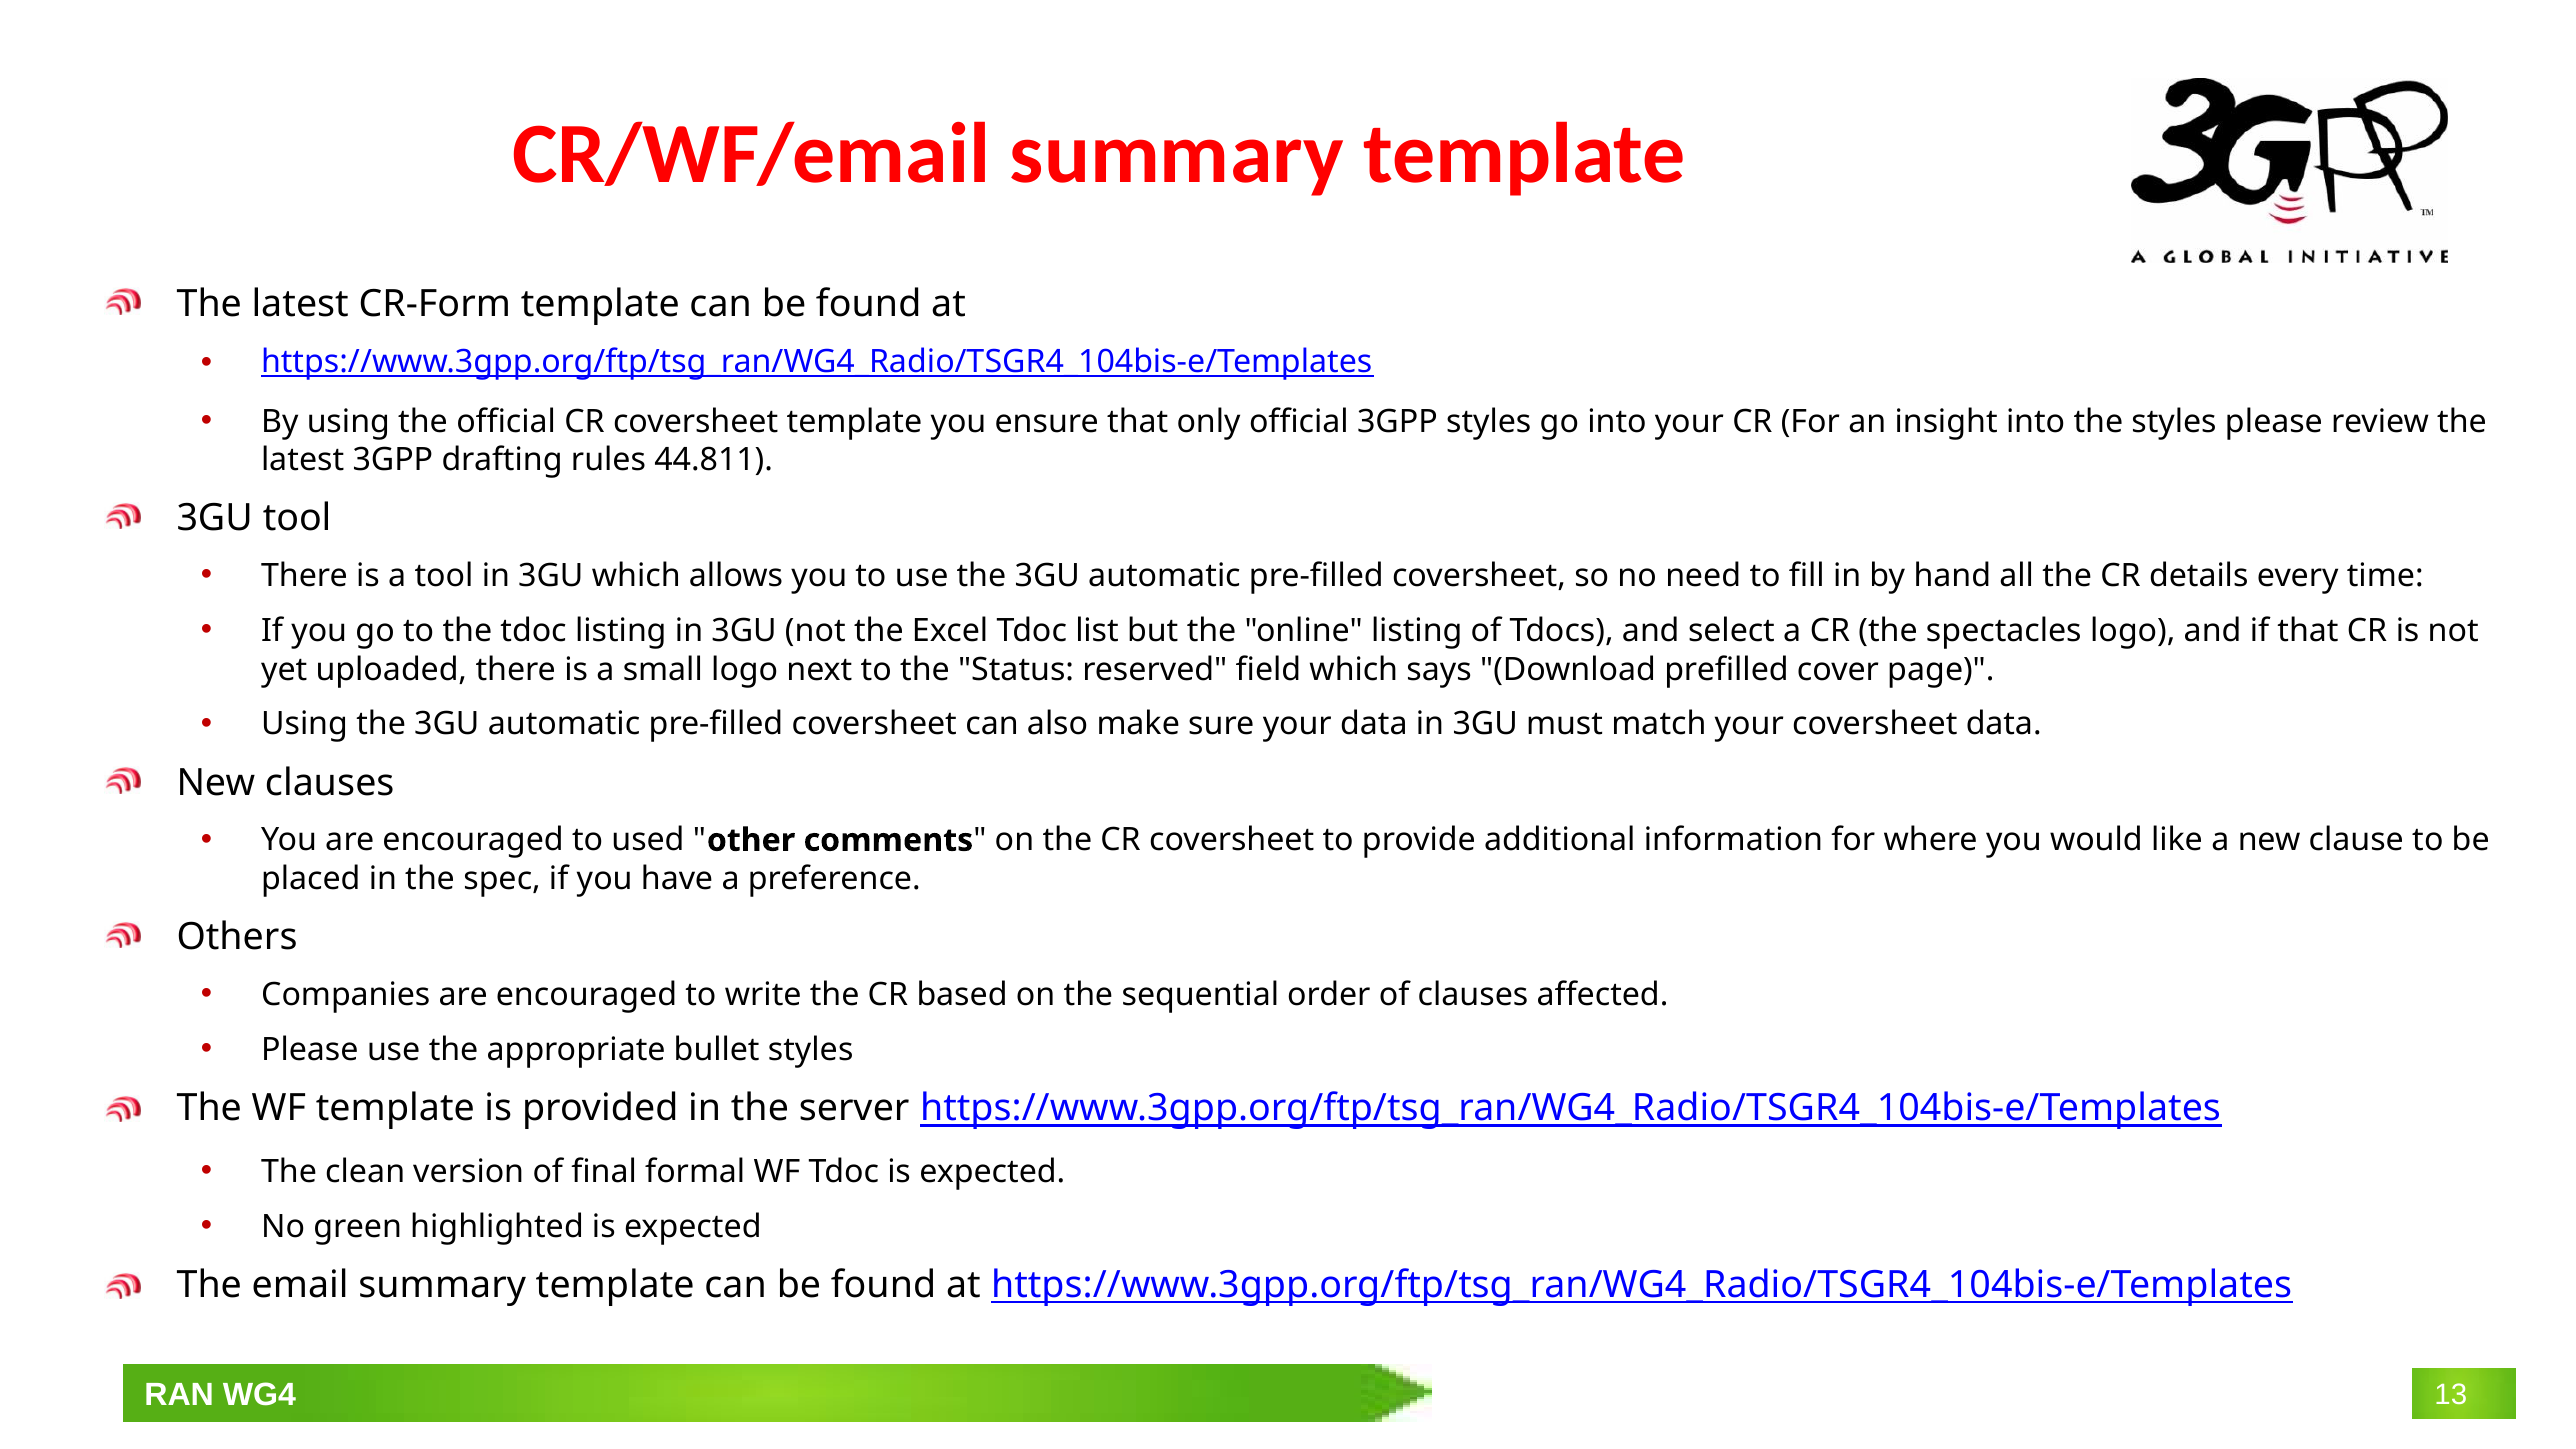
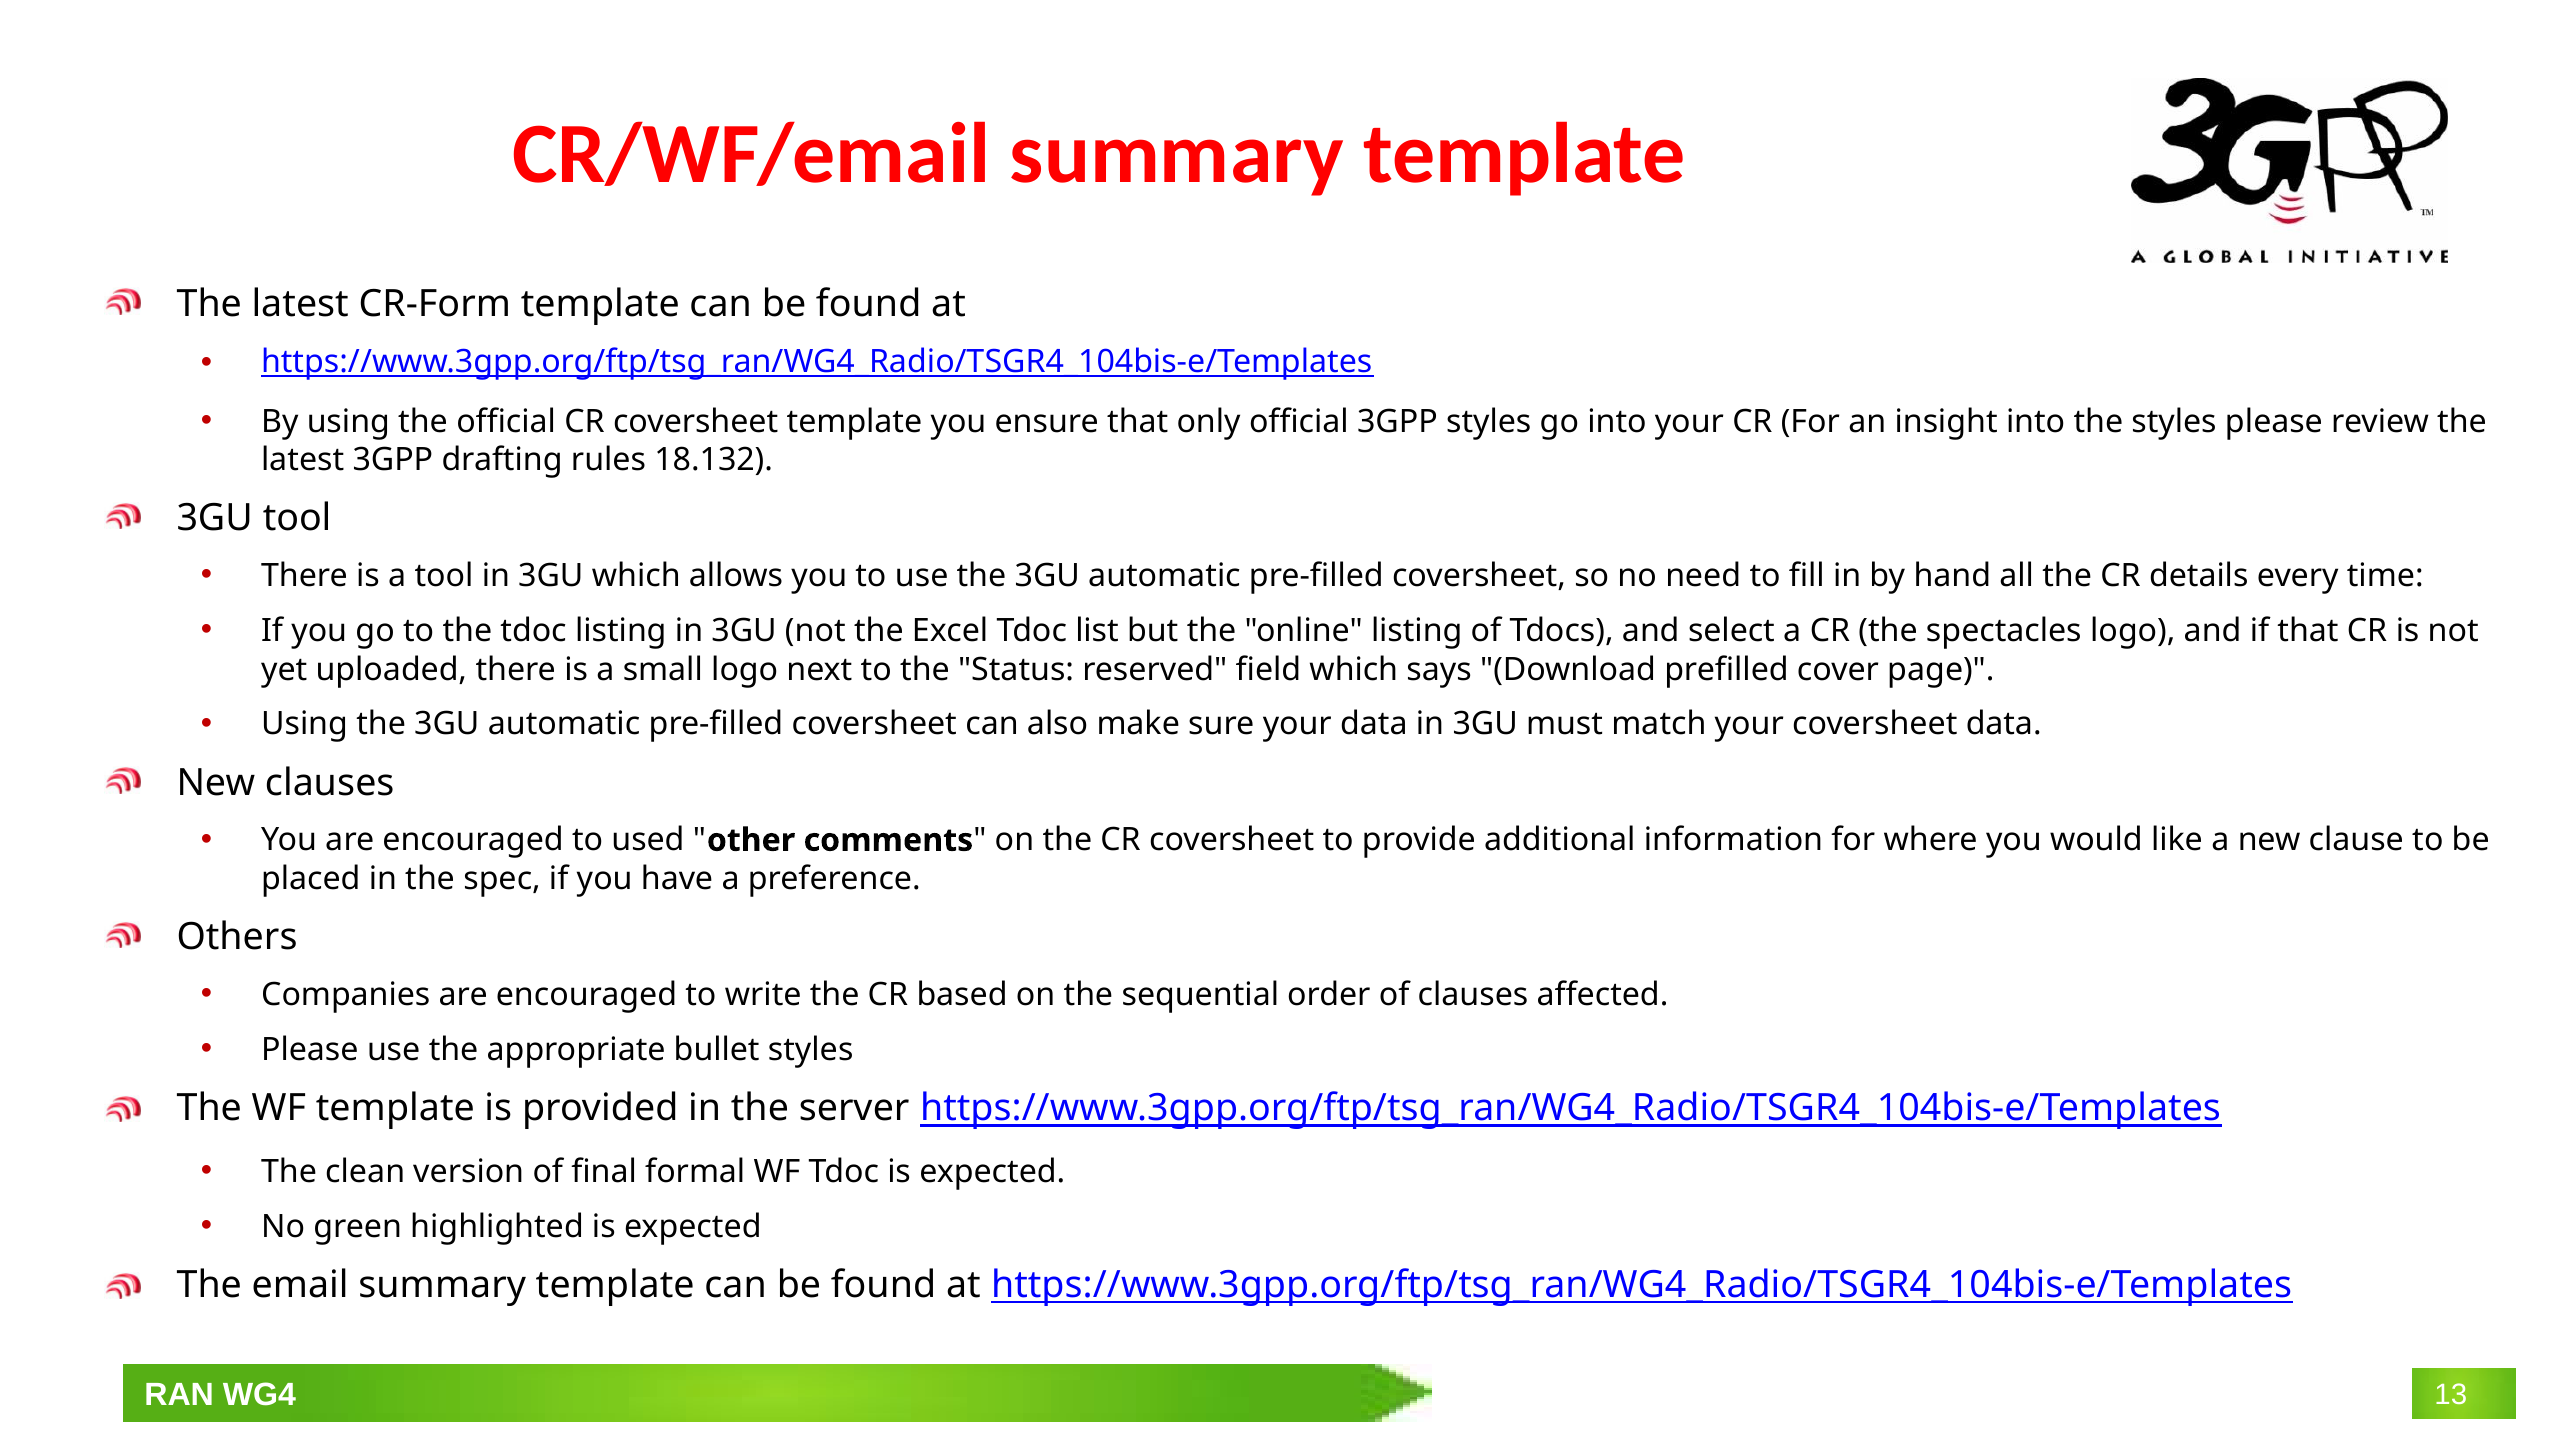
44.811: 44.811 -> 18.132 (714, 460)
